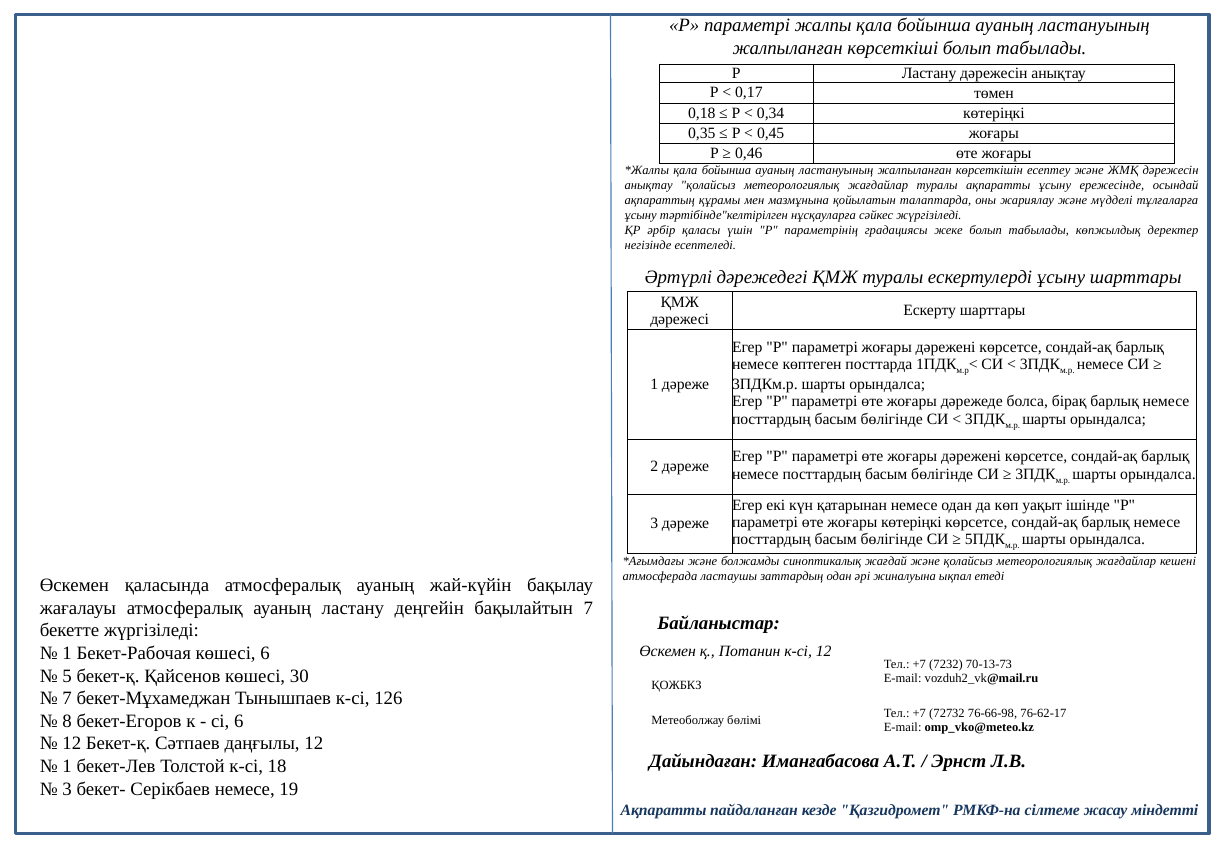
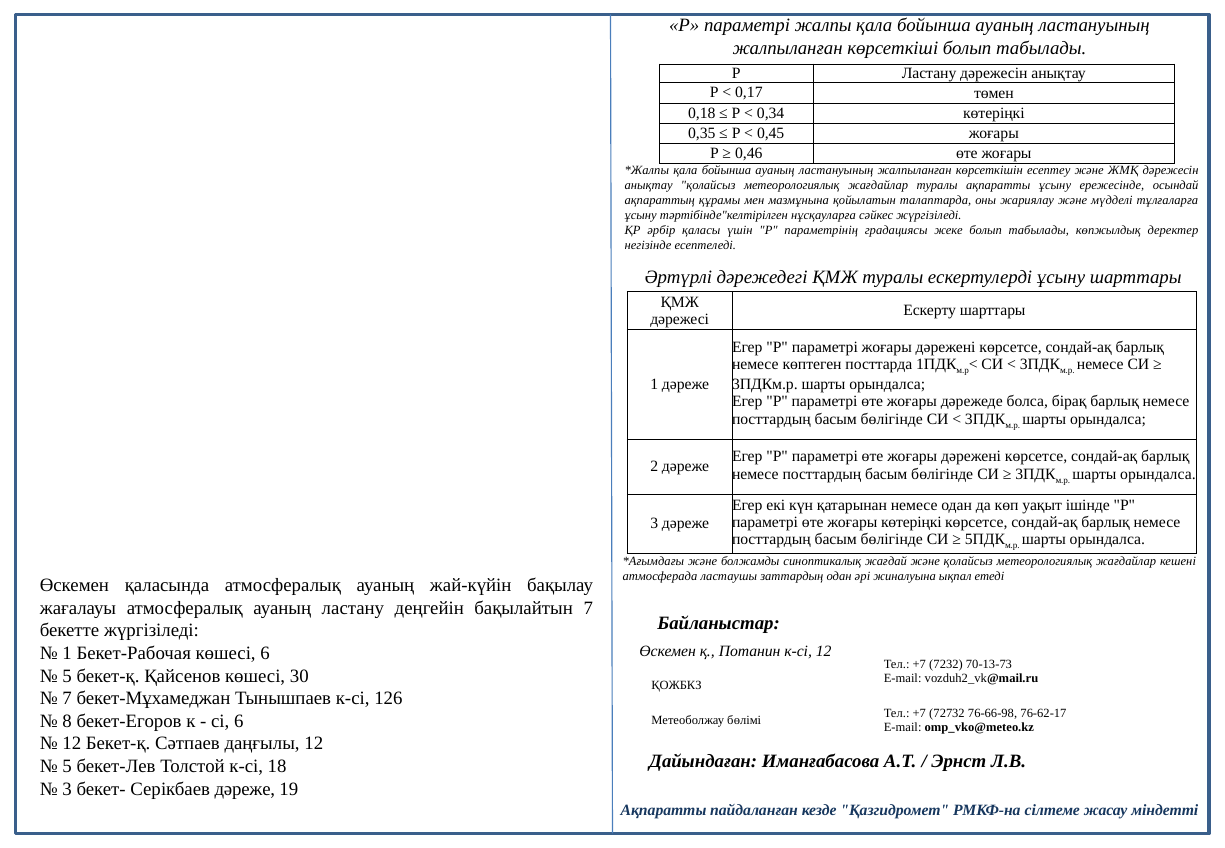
1: 1 -> 5 (67, 766)
Серікбаев немесе: немесе -> дәреже (245, 789)
